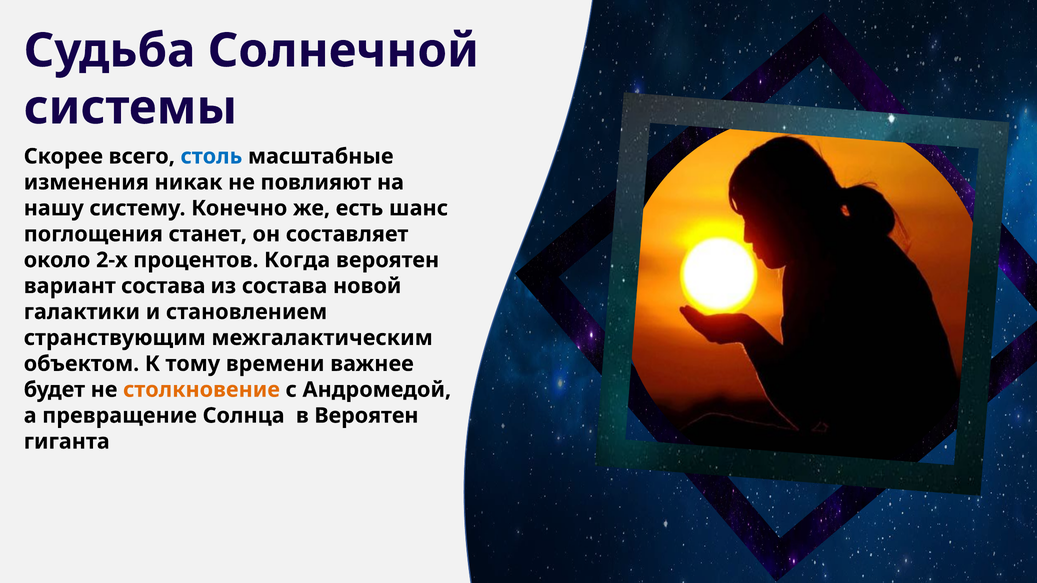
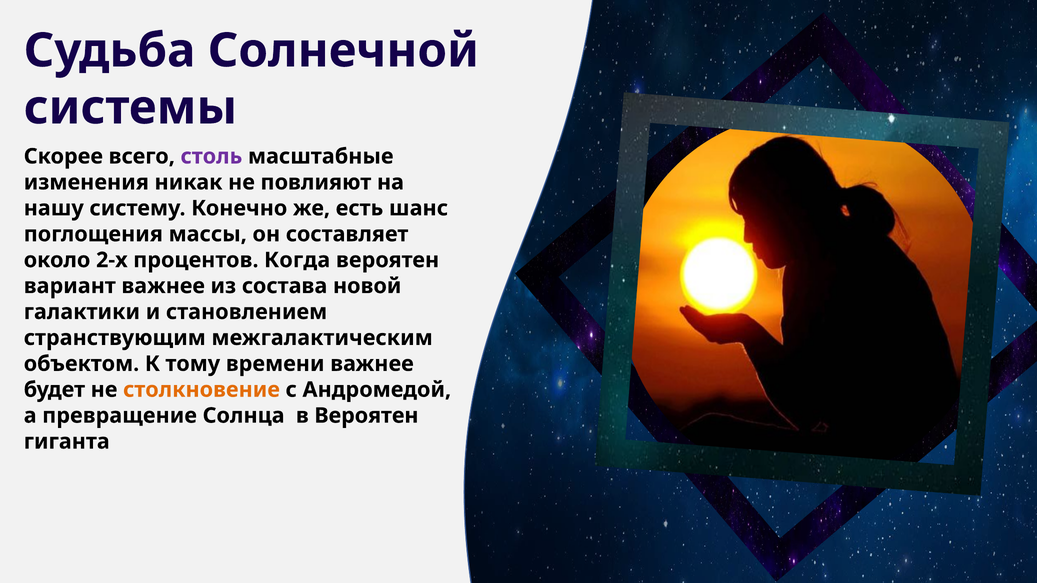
столь colour: blue -> purple (211, 156)
станет: станет -> массы (208, 234)
вариант состава: состава -> важнее (163, 286)
